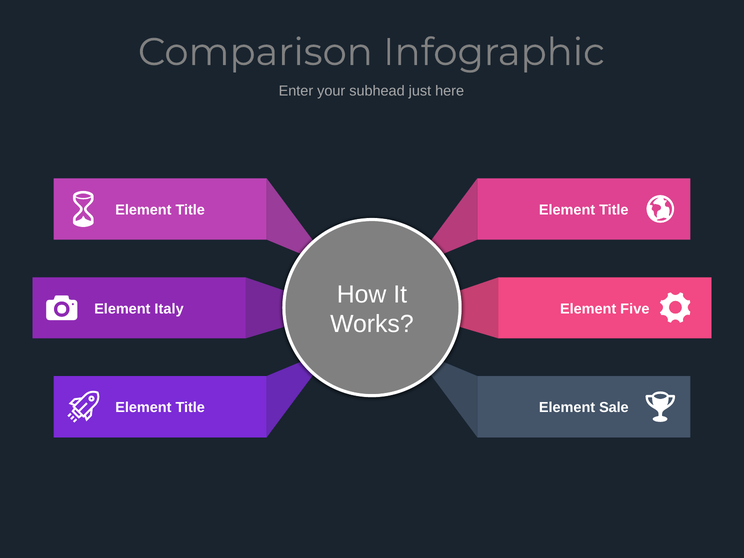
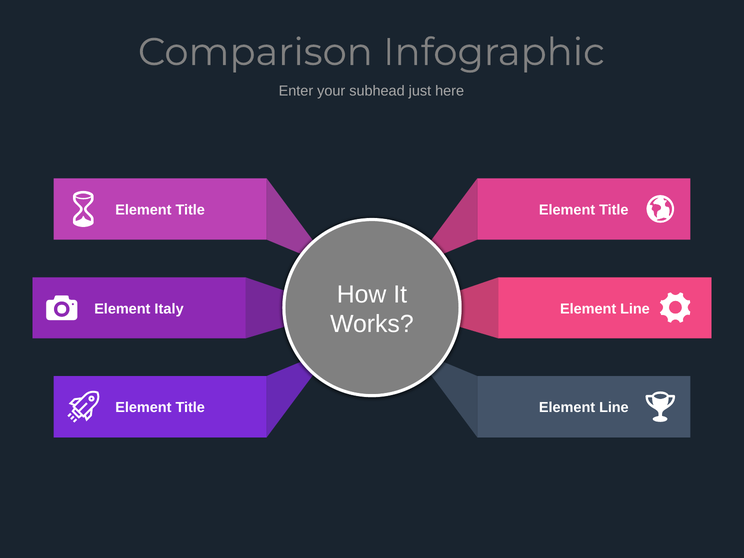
Five: Five -> Line (635, 309)
Sale: Sale -> Line (614, 408)
